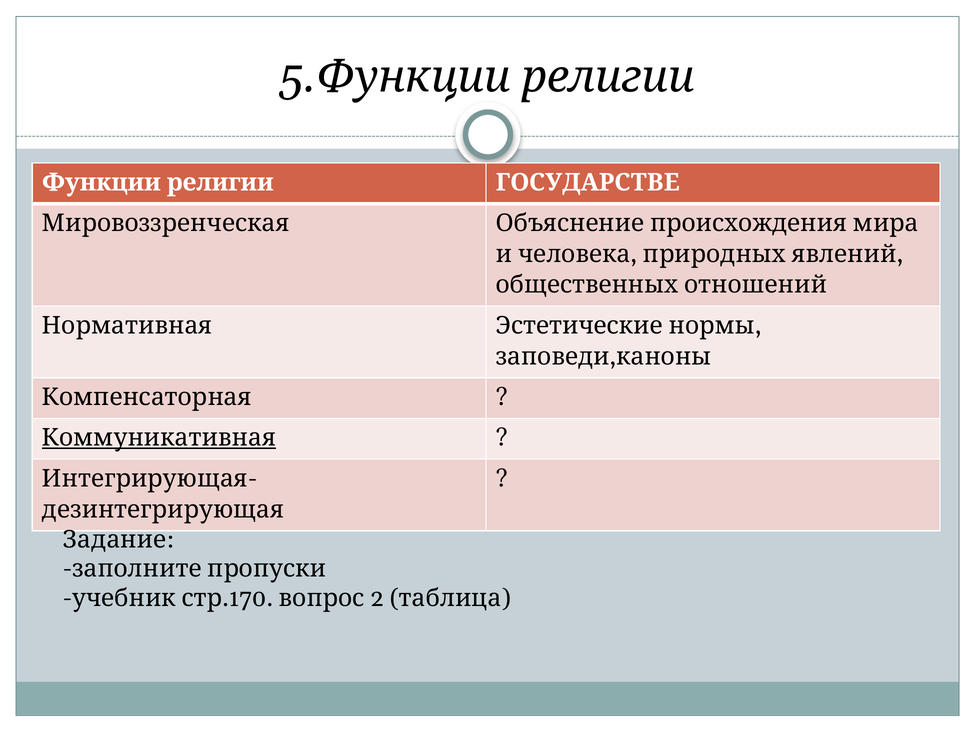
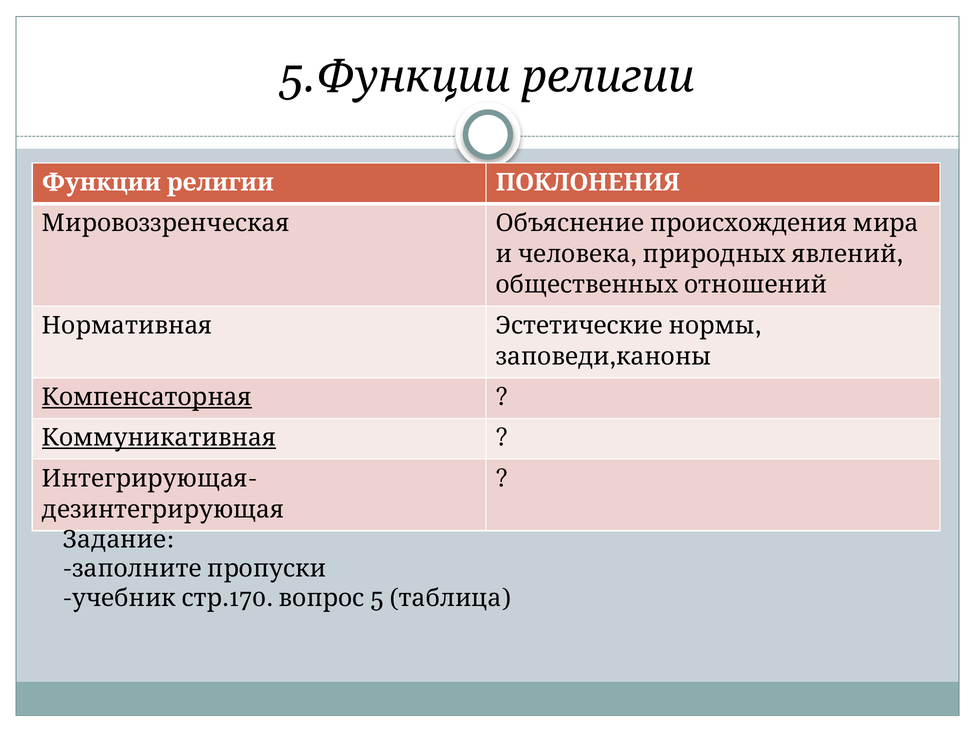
ГОСУДАРСТВЕ: ГОСУДАРСТВЕ -> ПОКЛОНЕНИЯ (588, 182)
Компенсаторная underline: none -> present (147, 397)
2: 2 -> 5 (377, 598)
